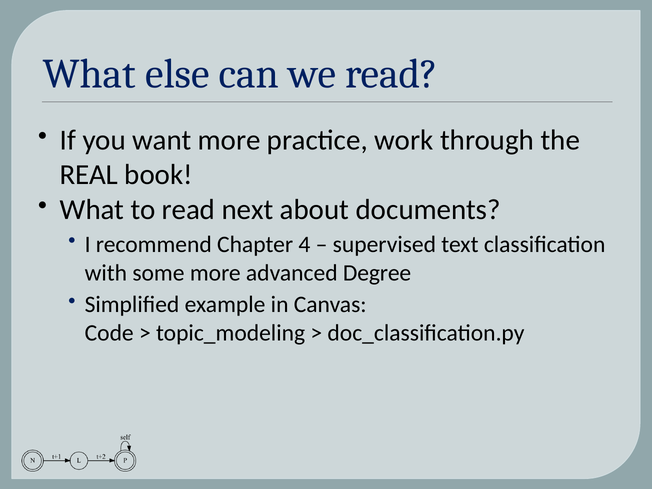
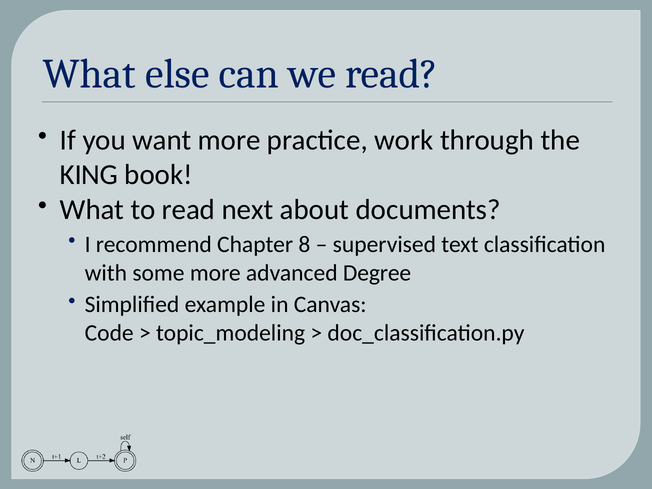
REAL: REAL -> KING (89, 175)
4: 4 -> 8 (304, 244)
